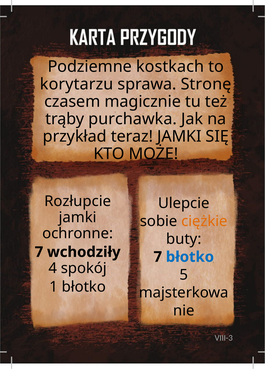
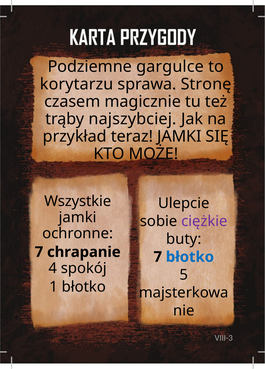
kostkach: kostkach -> gargulce (170, 67)
purchawka: purchawka -> najszybciej (133, 119)
Rozłupcie: Rozłupcie -> Wszystkie (78, 201)
ciężkie colour: orange -> purple (204, 221)
wchodziły: wchodziły -> chrapanie (84, 252)
